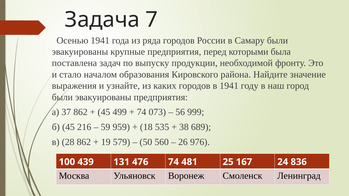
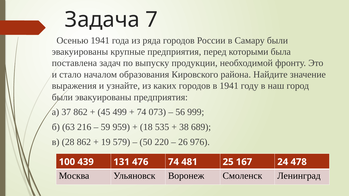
б 45: 45 -> 63 (68, 127)
560: 560 -> 220 (162, 142)
836: 836 -> 478 (299, 162)
